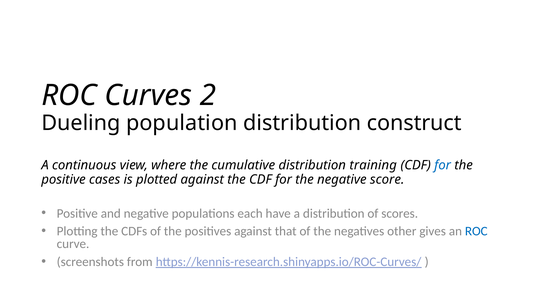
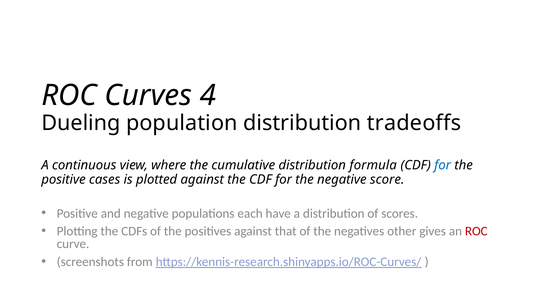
2: 2 -> 4 (208, 95)
construct: construct -> tradeoffs (414, 123)
training: training -> formula (373, 165)
ROC colour: blue -> red (476, 231)
